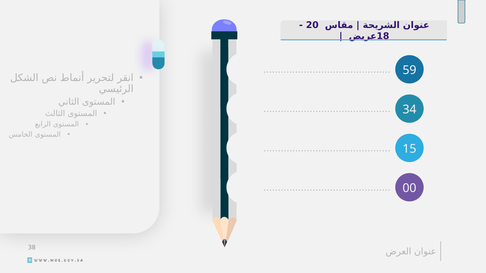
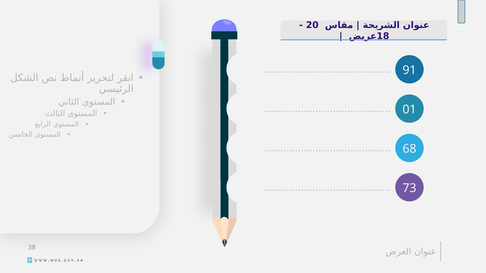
59: 59 -> 91 (409, 70)
34: 34 -> 01 (409, 110)
15: 15 -> 68 (409, 149)
00: 00 -> 73 (409, 189)
